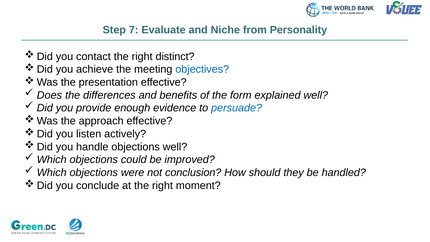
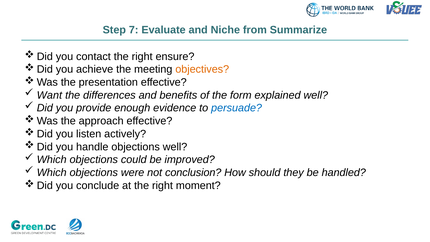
Personality: Personality -> Summarize (298, 30)
distinct: distinct -> ensure (175, 56)
objectives colour: blue -> orange (202, 69)
Does: Does -> Want (49, 95)
